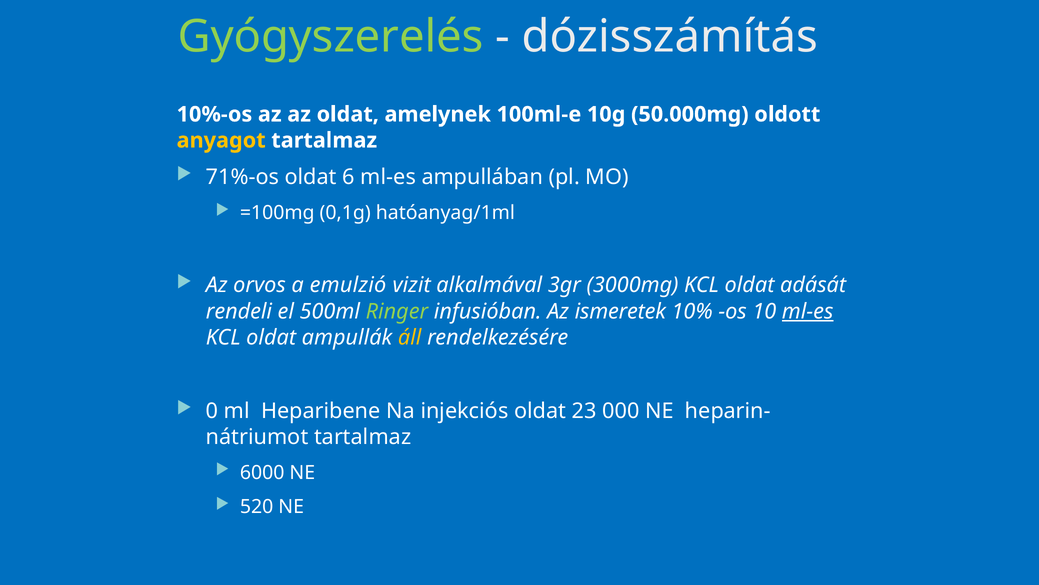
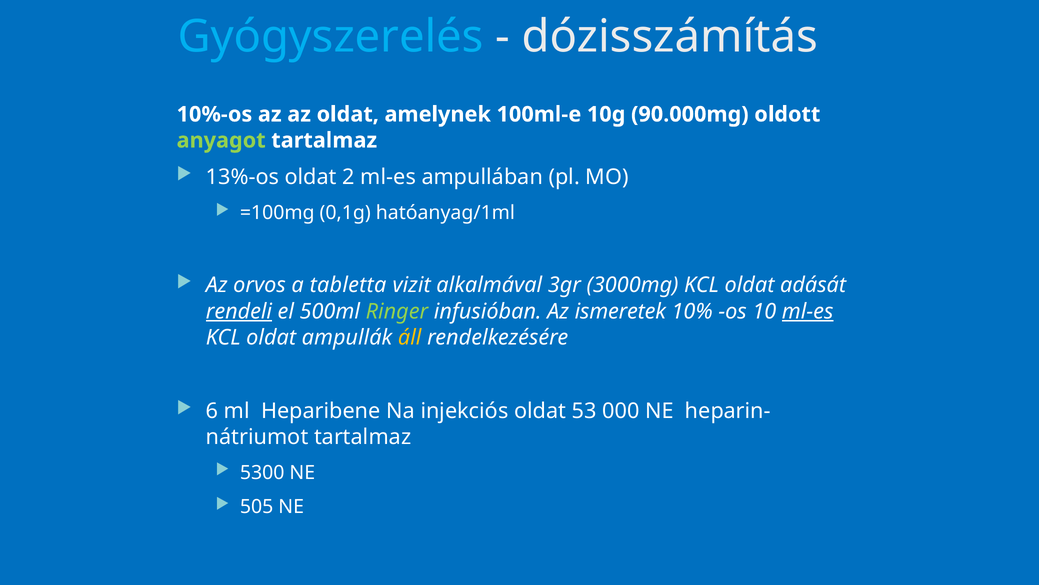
Gyógyszerelés colour: light green -> light blue (331, 37)
50.000mg: 50.000mg -> 90.000mg (690, 114)
anyagot colour: yellow -> light green (221, 140)
71%-os: 71%-os -> 13%-os (242, 177)
6: 6 -> 2 (349, 177)
emulzió: emulzió -> tabletta (348, 285)
rendeli underline: none -> present (239, 311)
0: 0 -> 6 (212, 411)
23: 23 -> 53 (584, 411)
6000: 6000 -> 5300 (262, 472)
520: 520 -> 505 (257, 506)
